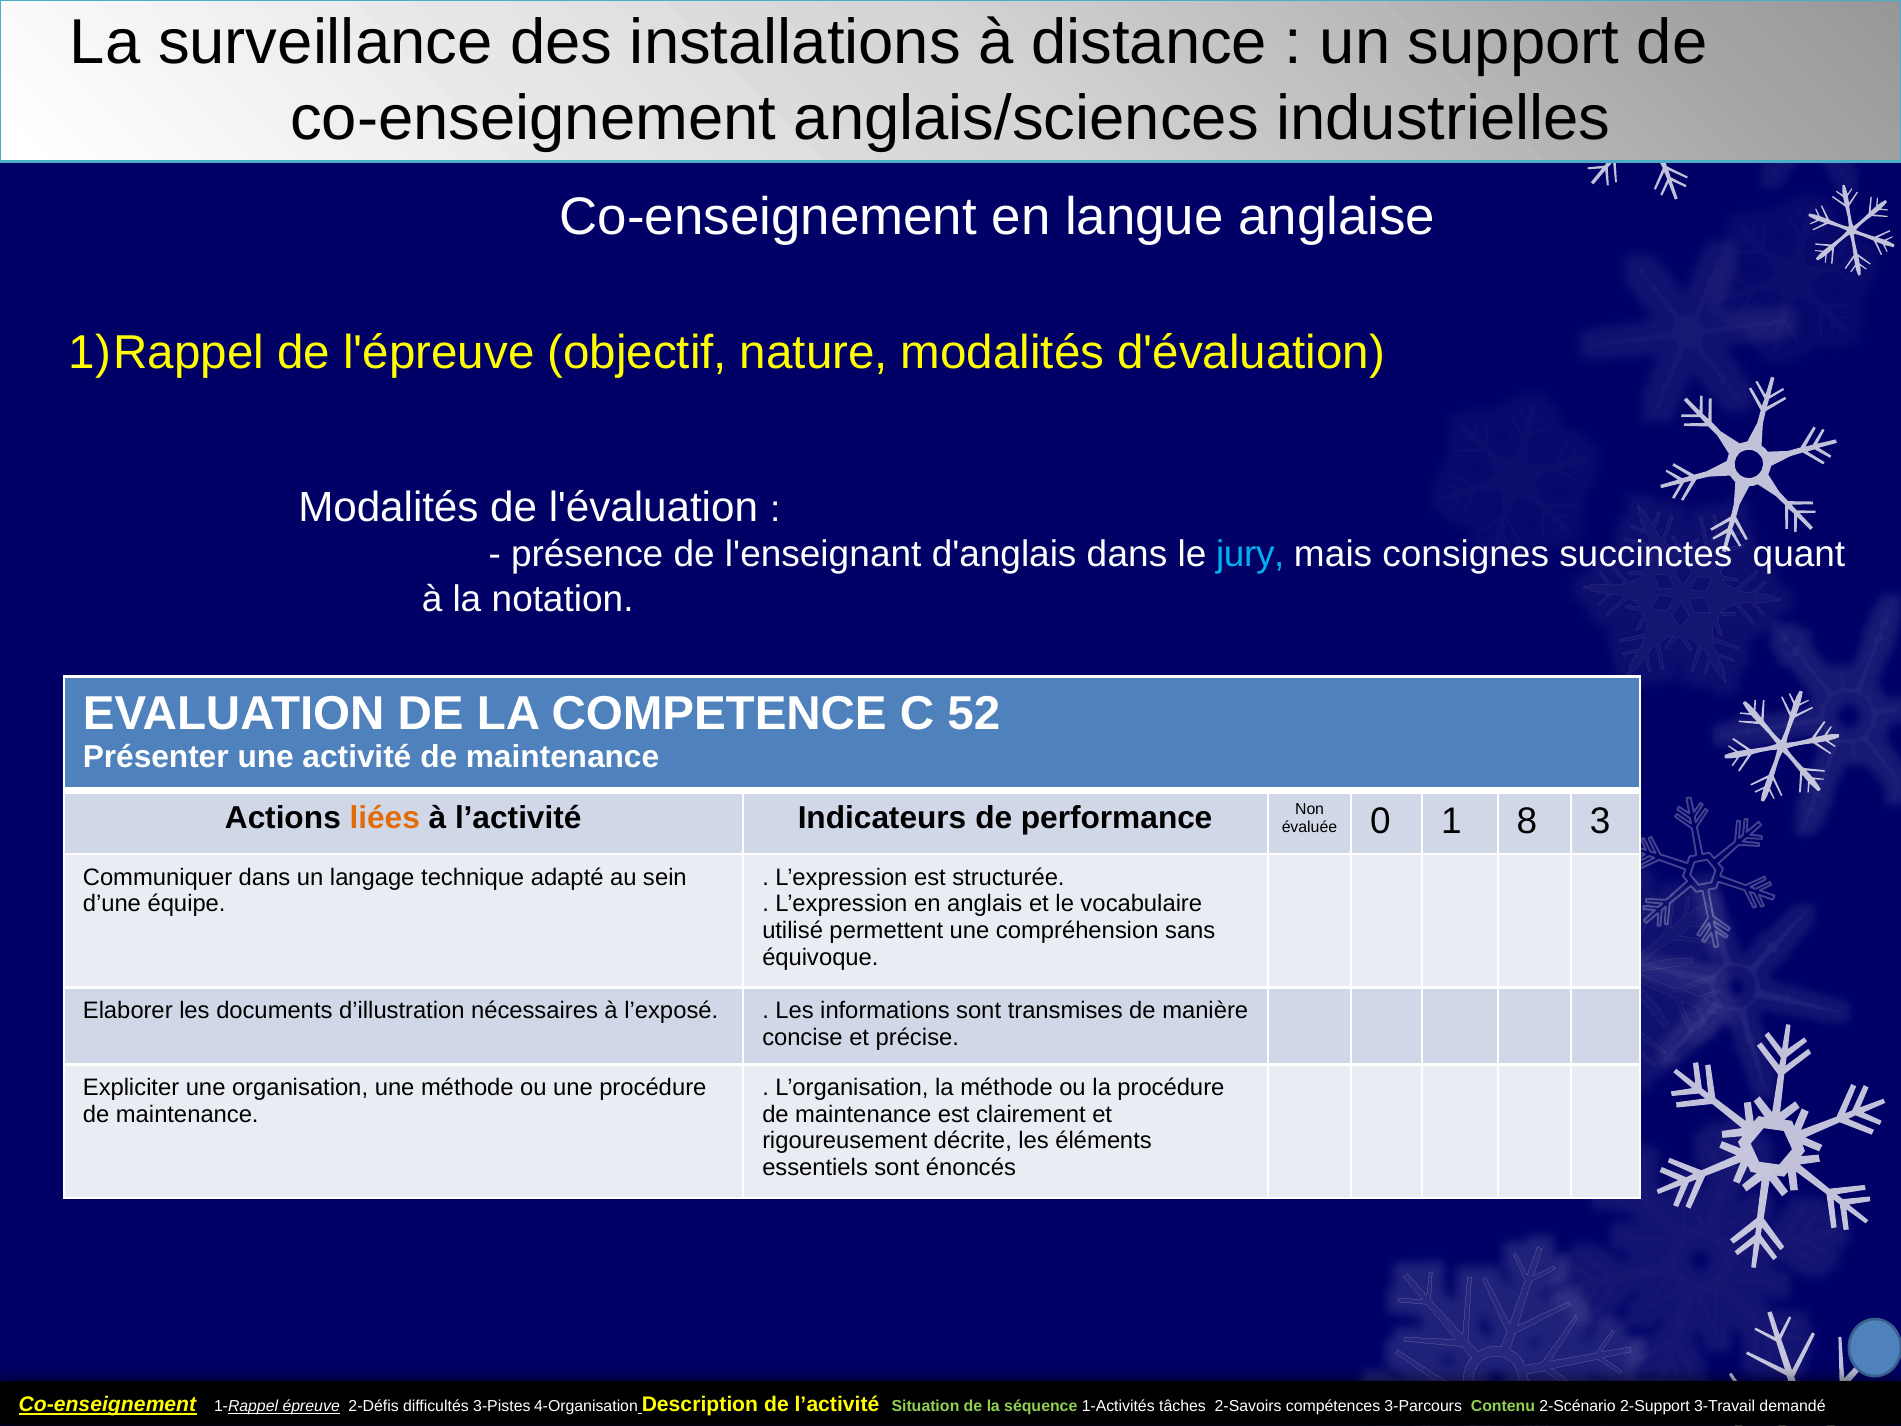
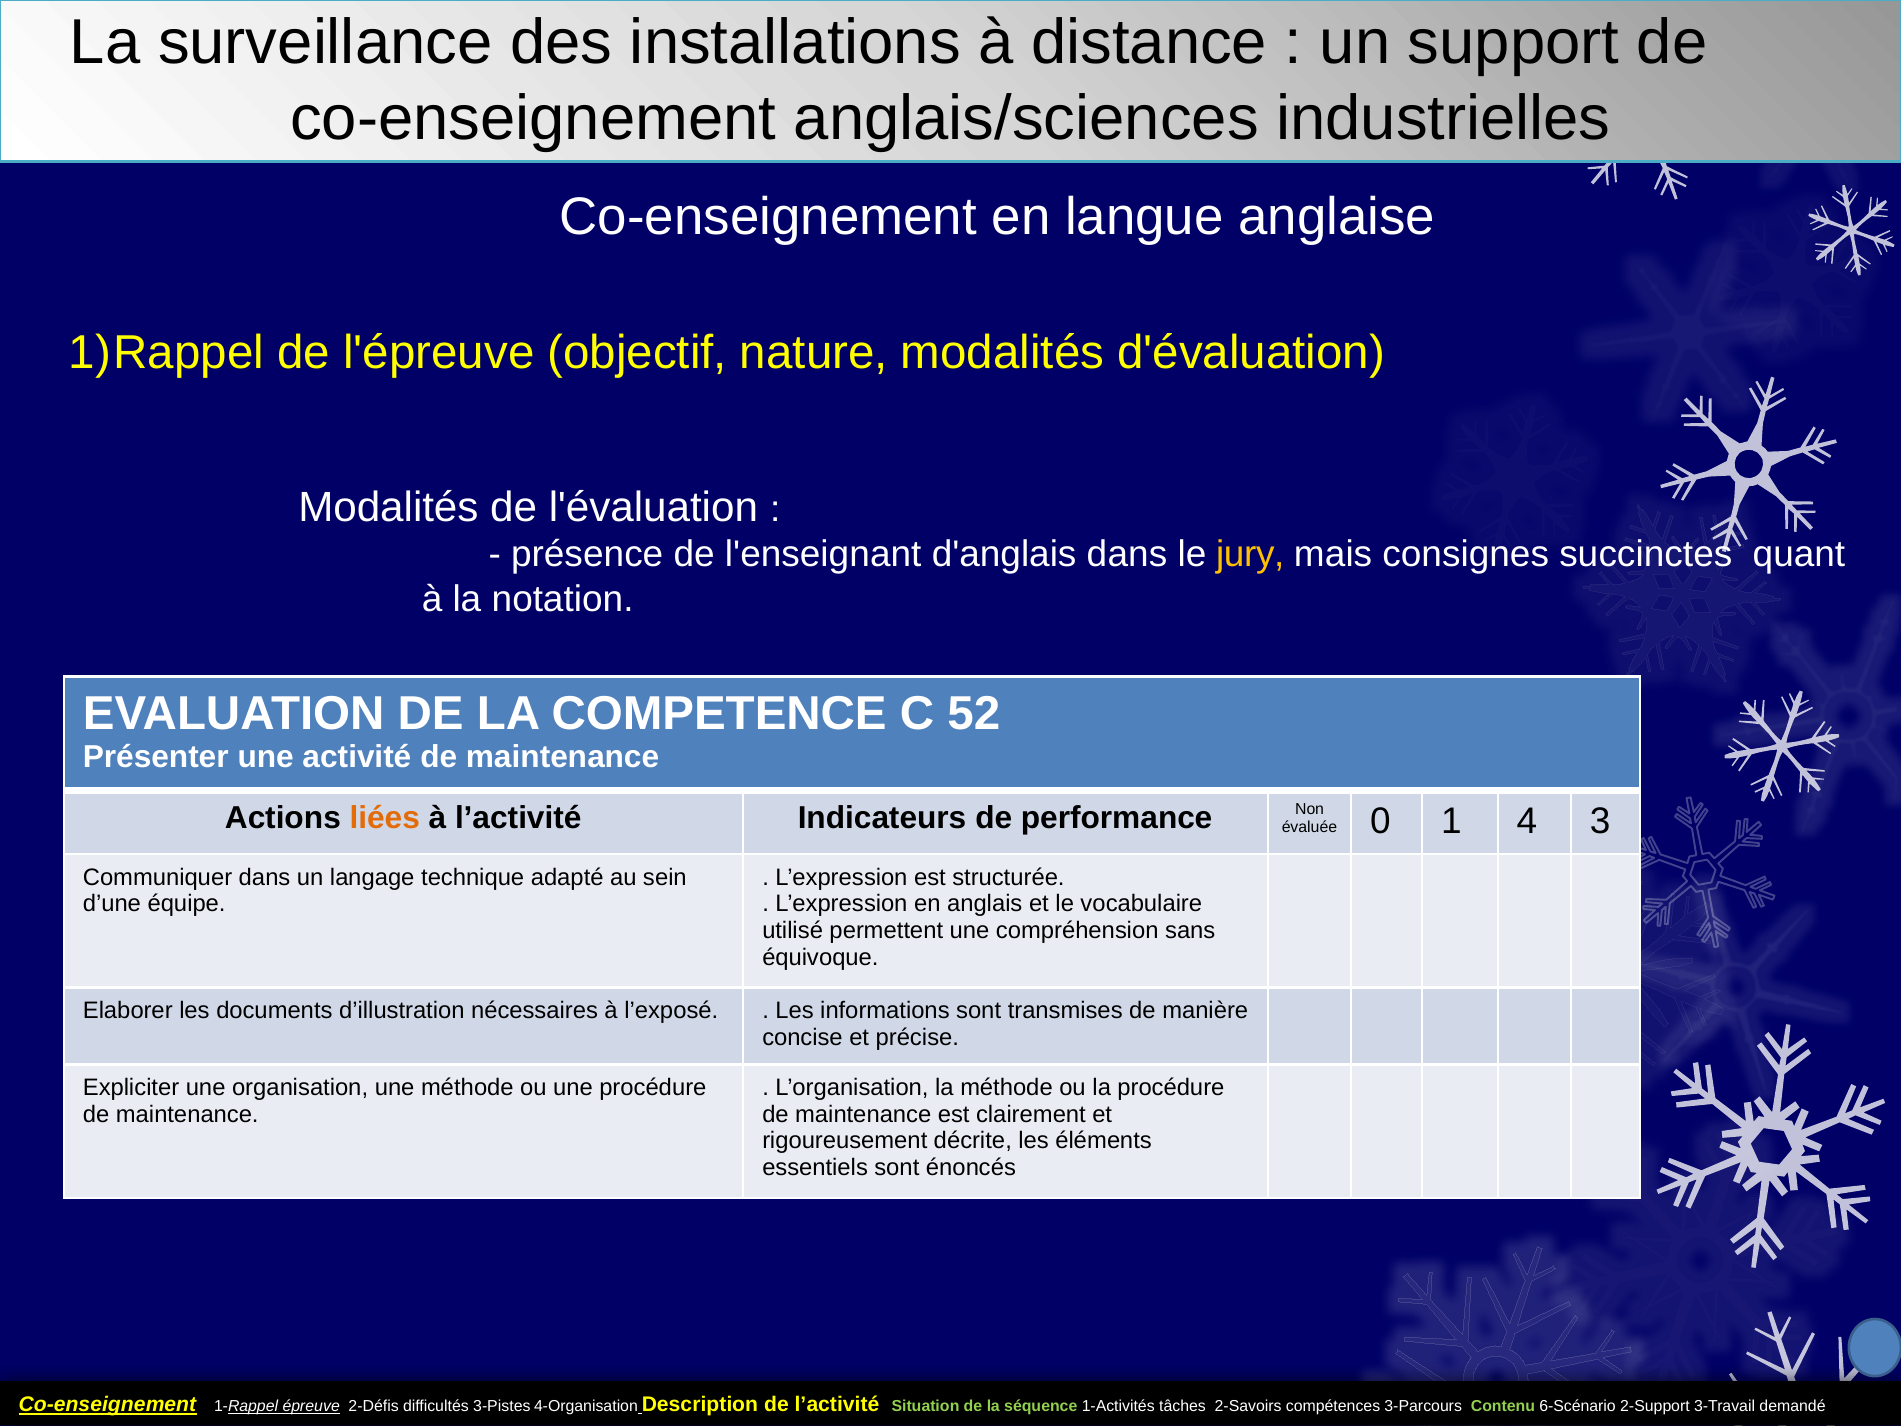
jury colour: light blue -> yellow (1250, 555)
8: 8 -> 4 (1527, 821)
2-Scénario: 2-Scénario -> 6-Scénario (1578, 1406)
